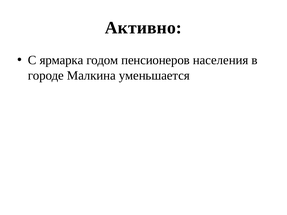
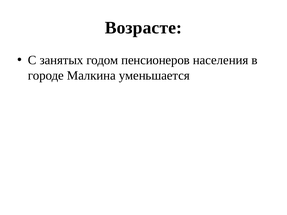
Активно: Активно -> Возрасте (143, 28)
ярмарка: ярмарка -> занятых (61, 60)
